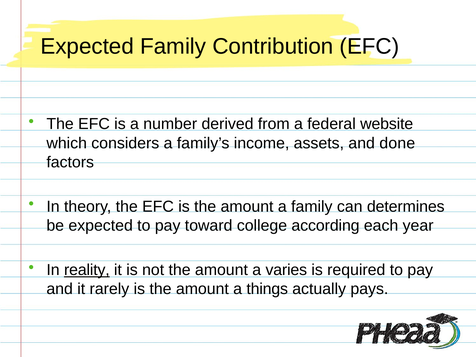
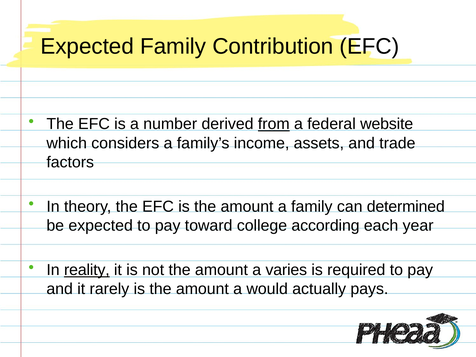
from underline: none -> present (274, 124)
done: done -> trade (397, 143)
determines: determines -> determined (406, 207)
things: things -> would (267, 289)
